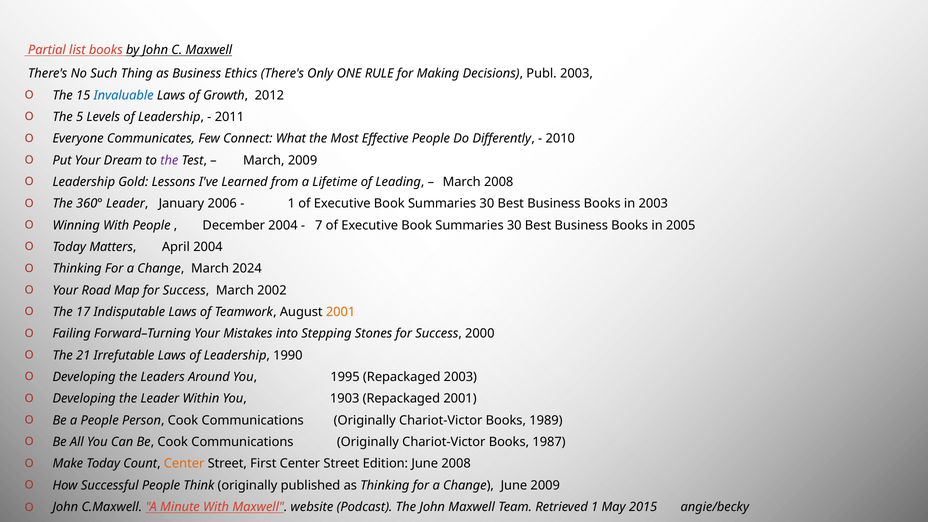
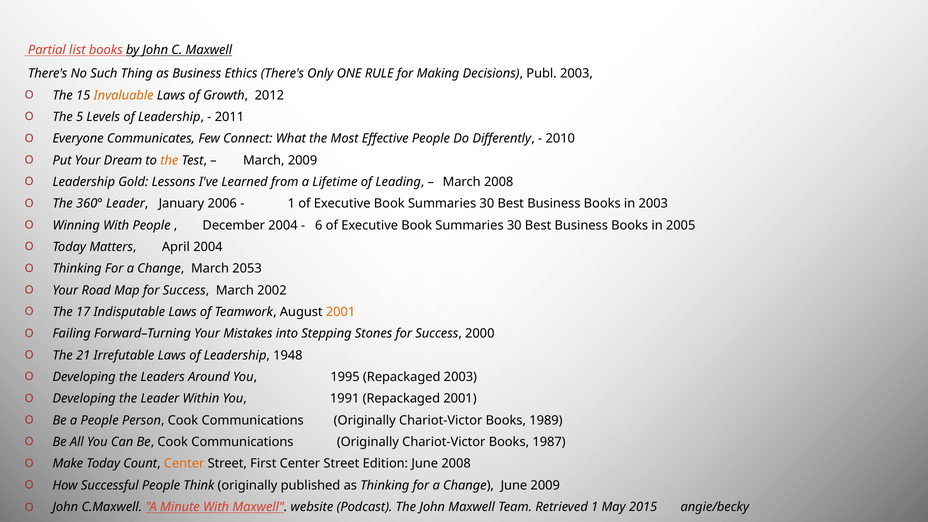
Invaluable colour: blue -> orange (124, 95)
the colour: purple -> orange (169, 160)
7: 7 -> 6 (319, 225)
2024: 2024 -> 2053 (247, 269)
1990: 1990 -> 1948 (288, 355)
1903: 1903 -> 1991 (345, 399)
